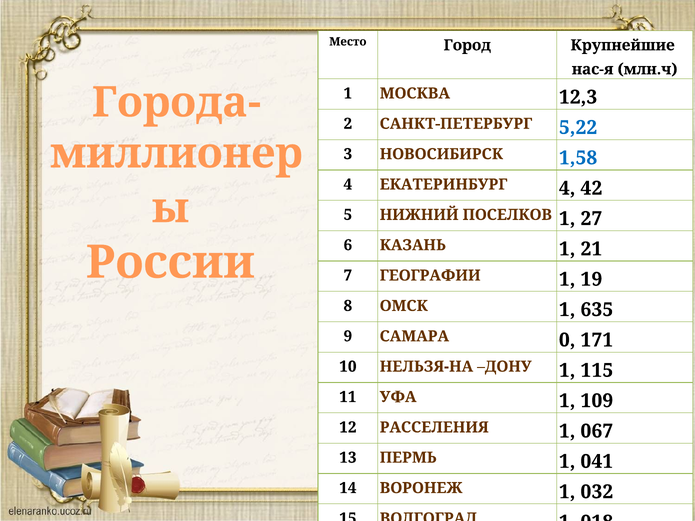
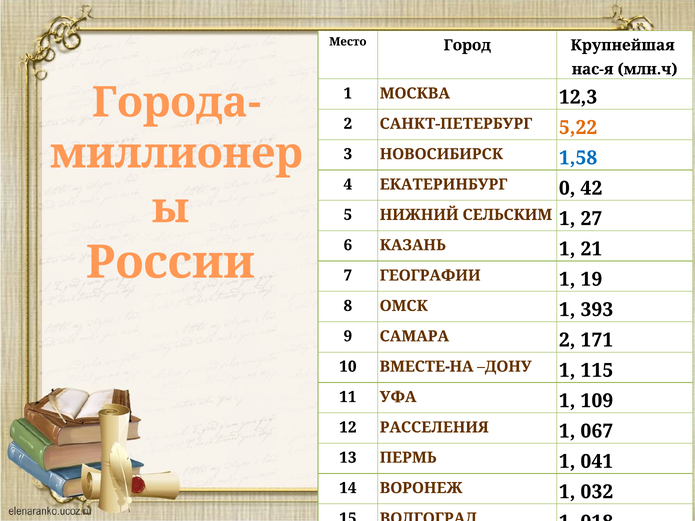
Крупнейшие: Крупнейшие -> Крупнейшая (623, 45)
5,22 colour: blue -> orange (578, 128)
ЕКАТЕРИНБУРГ 4: 4 -> 0 (567, 188)
ПОСЕЛКОВ: ПОСЕЛКОВ -> СЕЛЬСКИМ (507, 215)
635: 635 -> 393 (597, 310)
САМАРА 0: 0 -> 2 (567, 340)
НЕЛЬЗЯ-НА: НЕЛЬЗЯ-НА -> ВМЕСТЕ-НА (427, 367)
